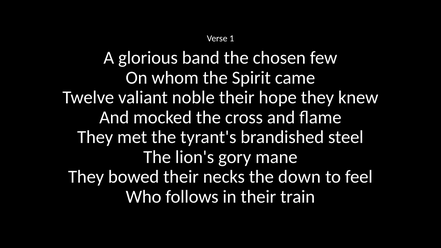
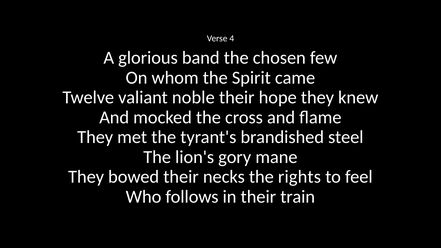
1: 1 -> 4 (232, 39)
down: down -> rights (299, 177)
